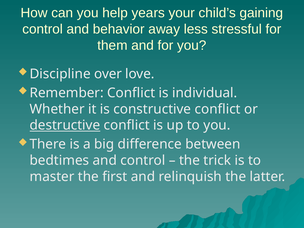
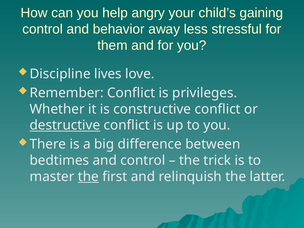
years: years -> angry (148, 13)
over: over -> lives (108, 74)
individual: individual -> privileges (205, 93)
the underline: none -> present (88, 177)
